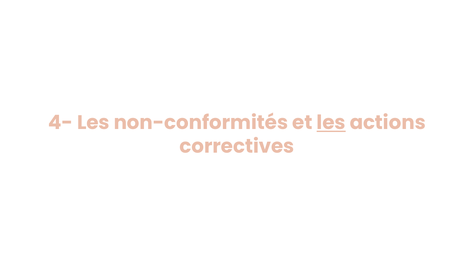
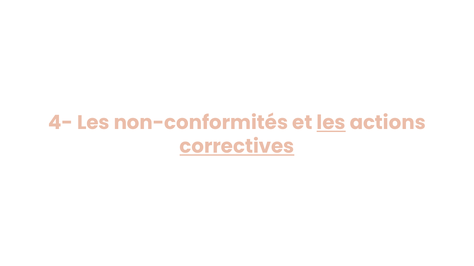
correctives underline: none -> present (237, 147)
